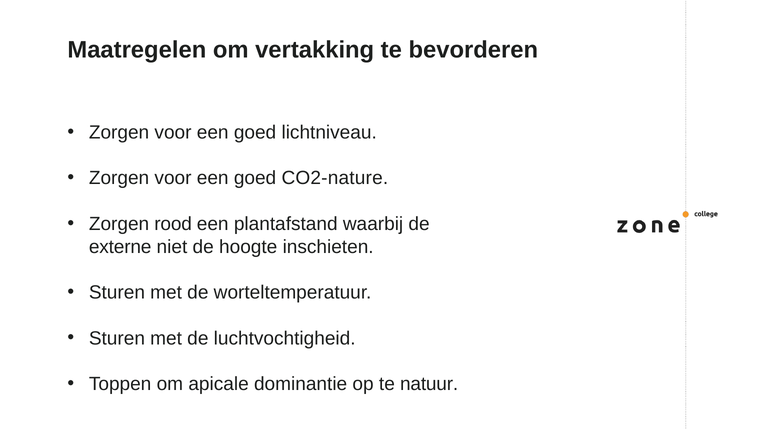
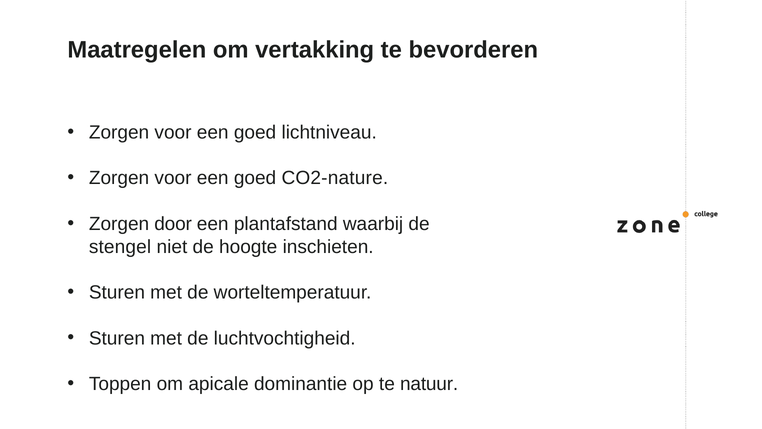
rood: rood -> door (173, 224)
externe: externe -> stengel (120, 246)
